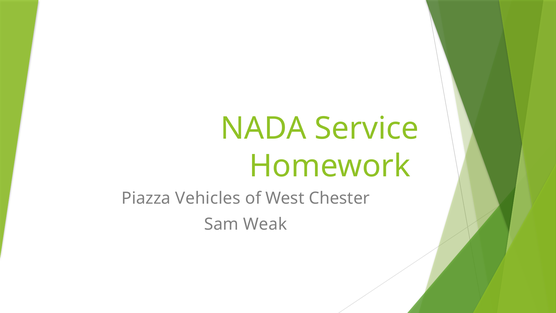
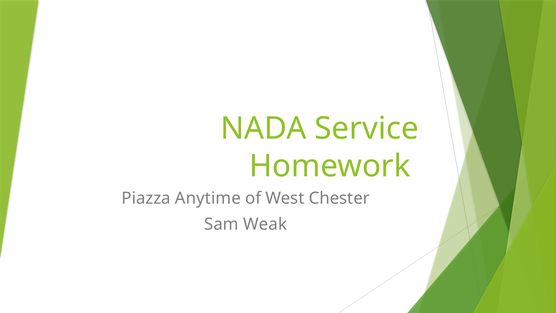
Vehicles: Vehicles -> Anytime (208, 198)
